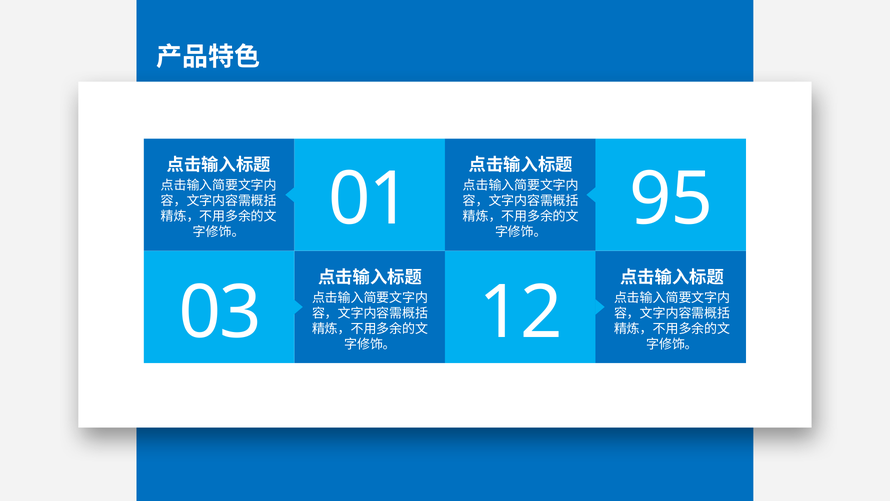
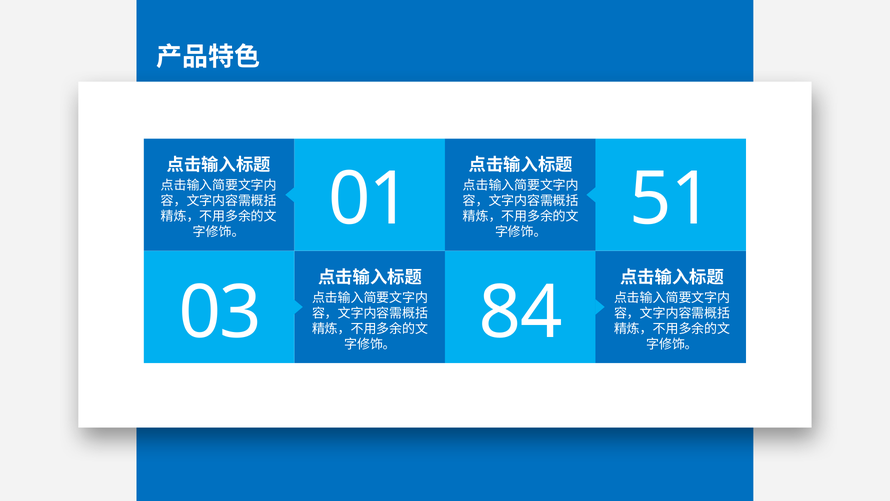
95: 95 -> 51 (671, 199)
12: 12 -> 84 (521, 313)
